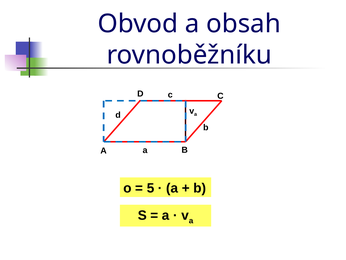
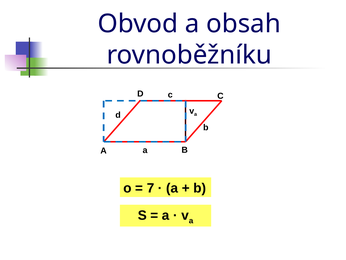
5: 5 -> 7 (150, 188)
